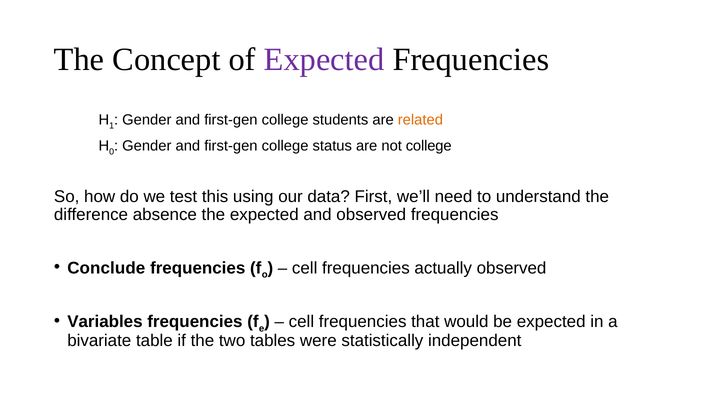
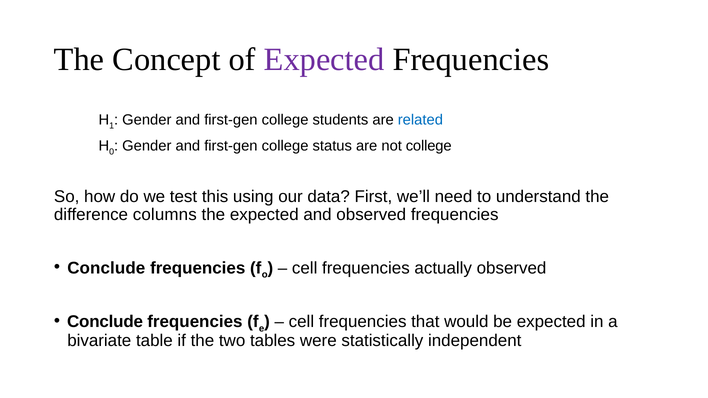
related colour: orange -> blue (420, 120)
absence: absence -> columns (165, 215)
Variables: Variables -> Conclude (105, 322)
